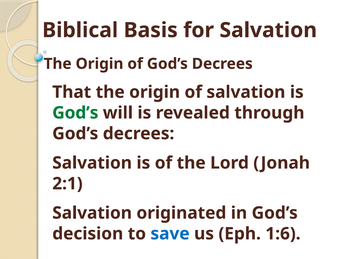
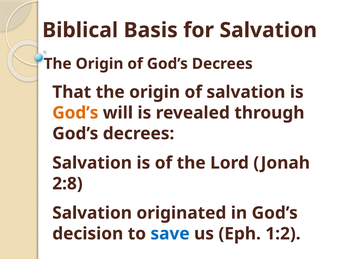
God’s colour: green -> orange (75, 113)
2:1: 2:1 -> 2:8 (67, 183)
1:6: 1:6 -> 1:2 (283, 233)
